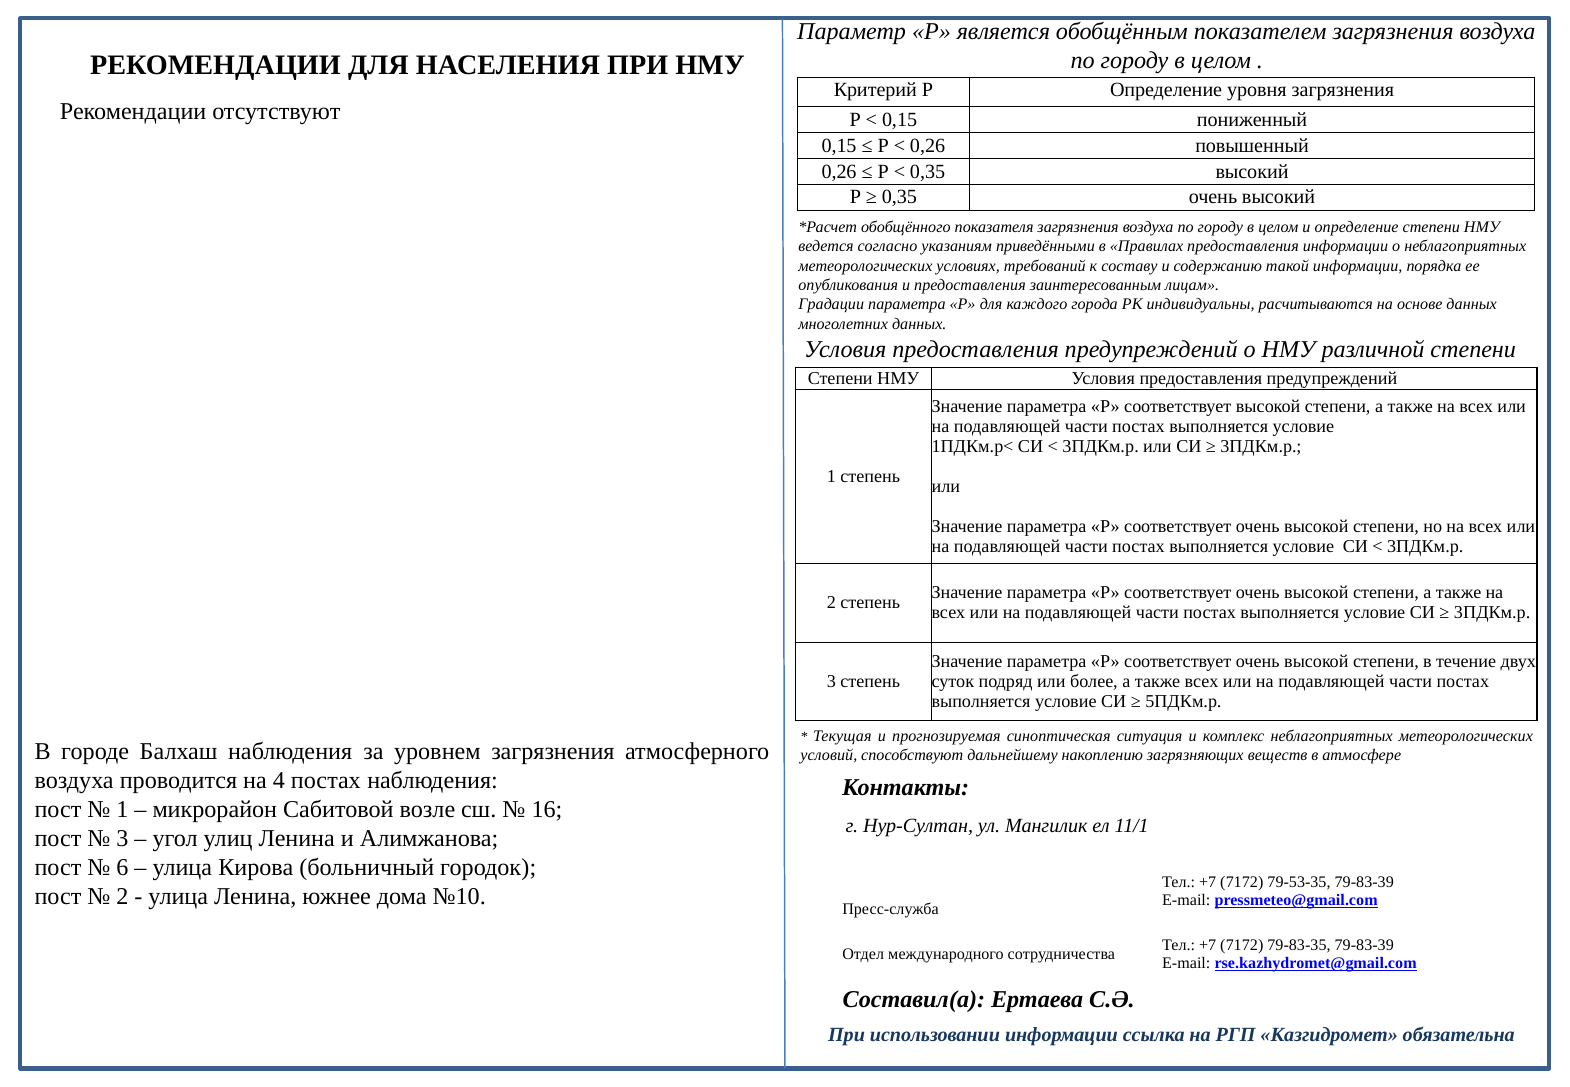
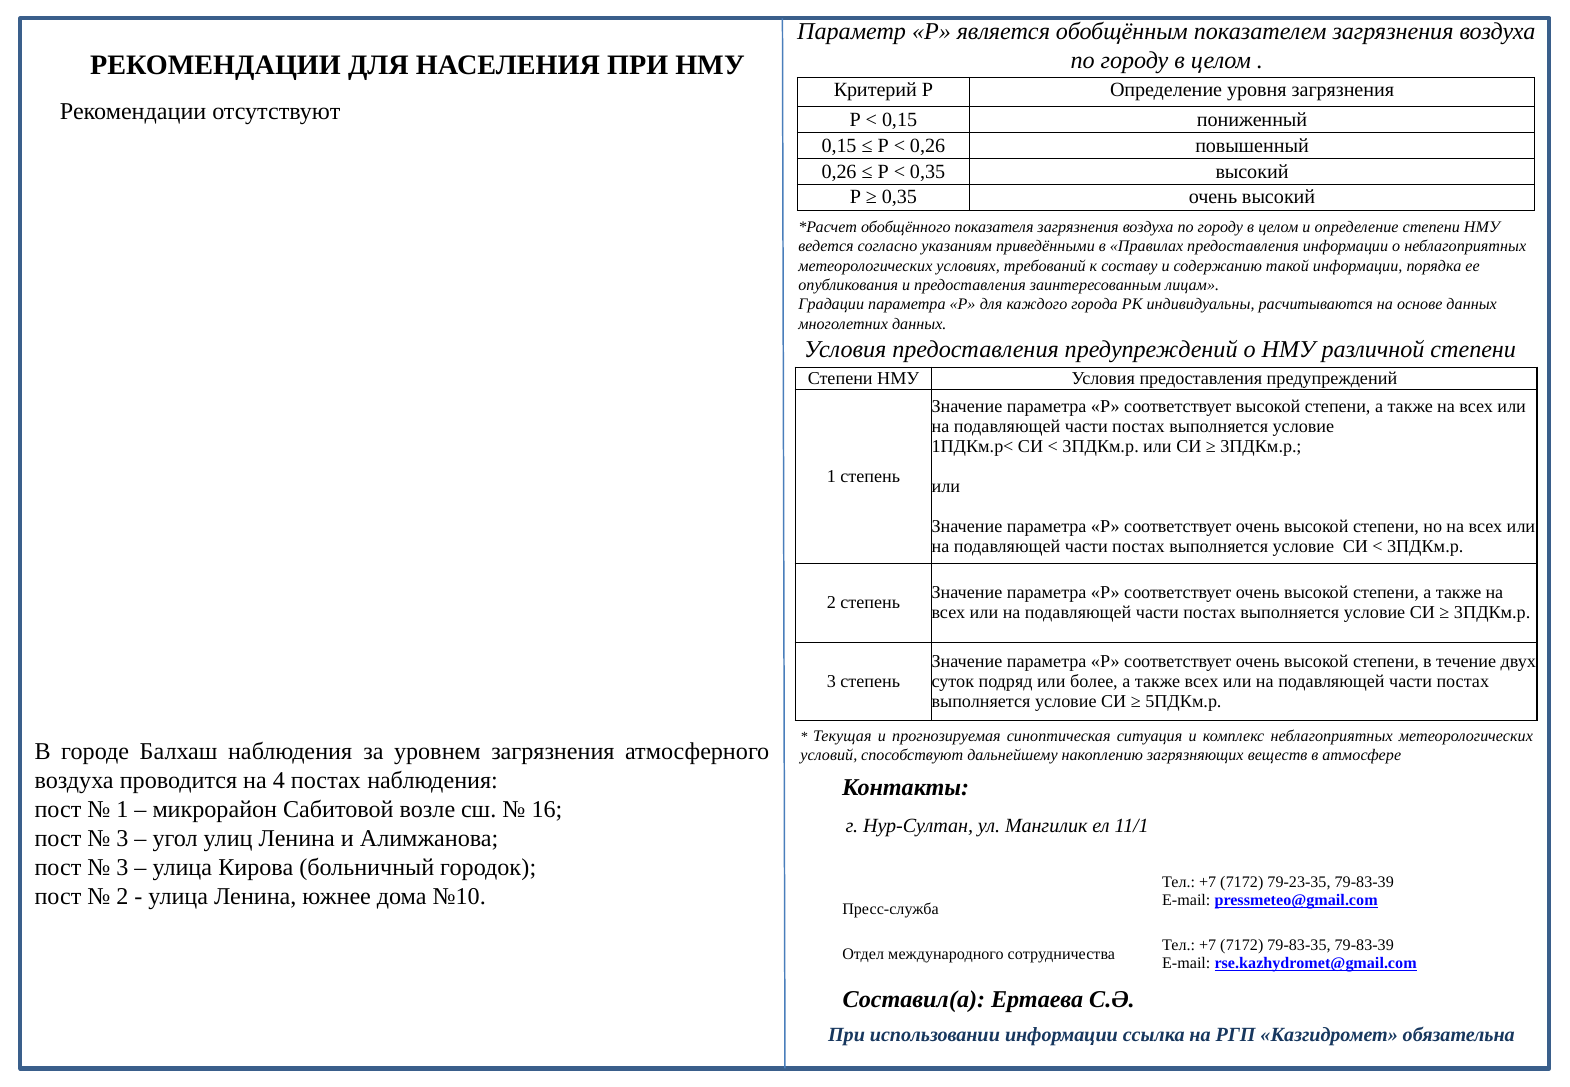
6: 6 -> 3 (122, 867)
79-53-35: 79-53-35 -> 79-23-35 (1299, 883)
